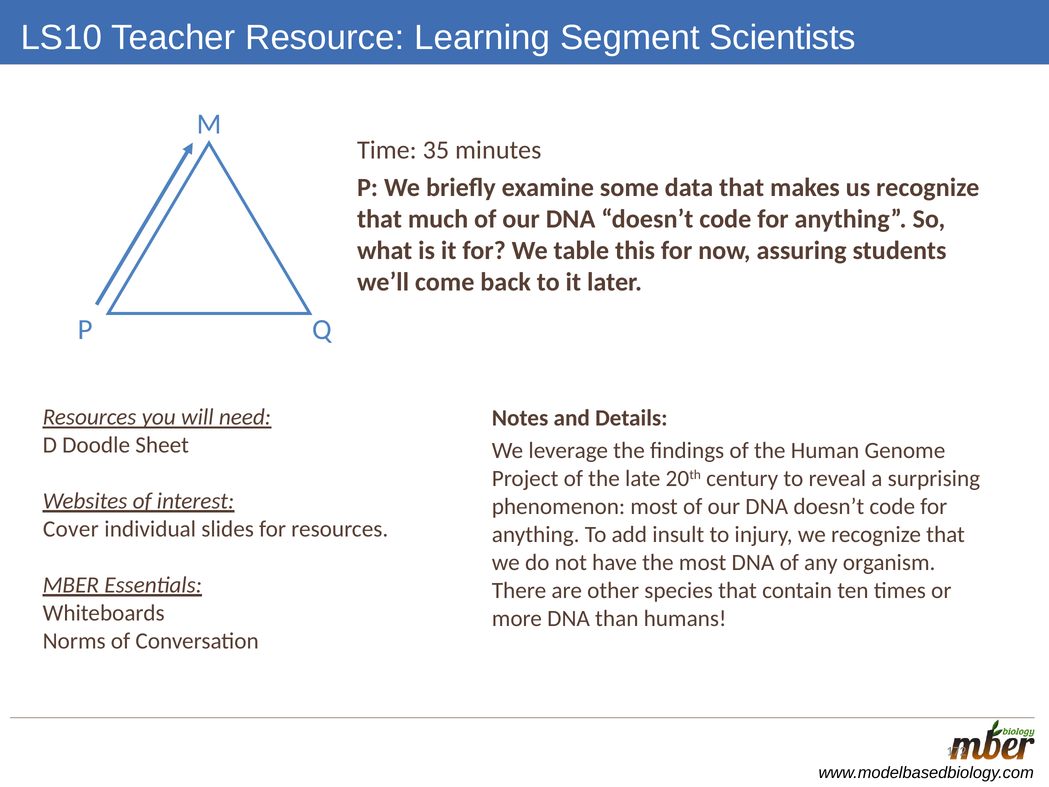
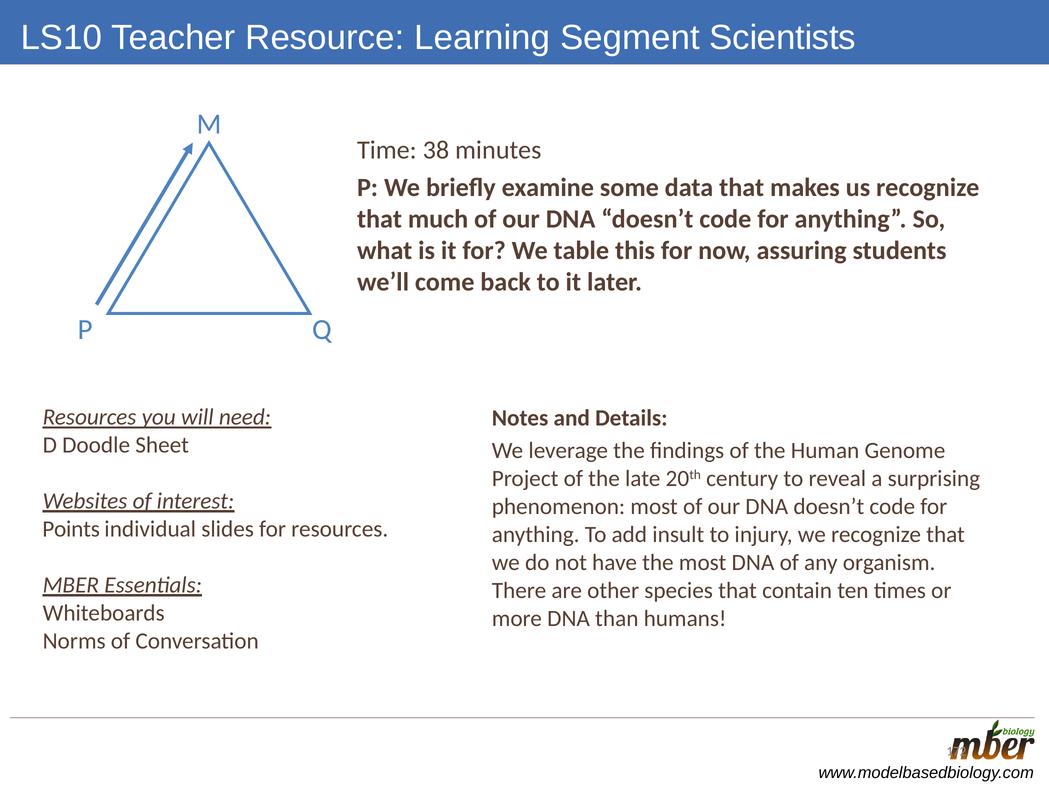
35: 35 -> 38 (436, 150)
Cover: Cover -> Points (71, 529)
